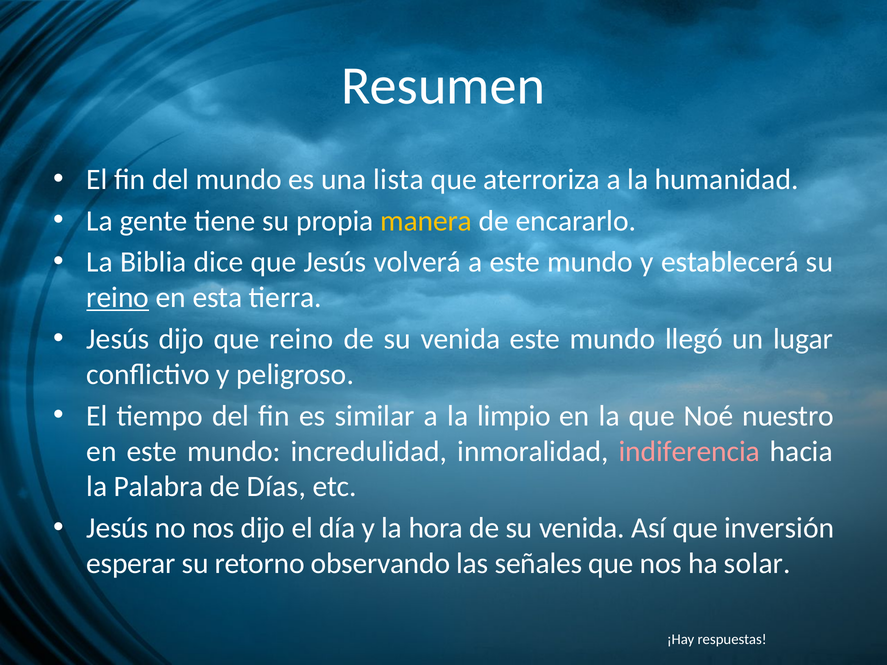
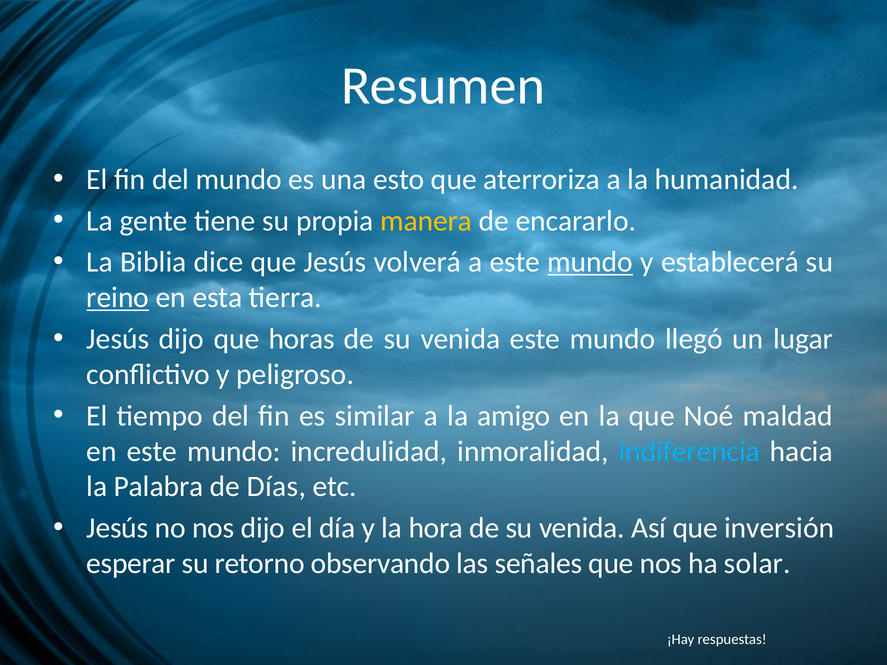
lista: lista -> esto (399, 179)
mundo underline: none -> present (590, 262)
que reino: reino -> horas (302, 339)
limpio: limpio -> amigo (514, 416)
nuestro: nuestro -> maldad (788, 416)
indiferencia colour: pink -> light blue (689, 451)
